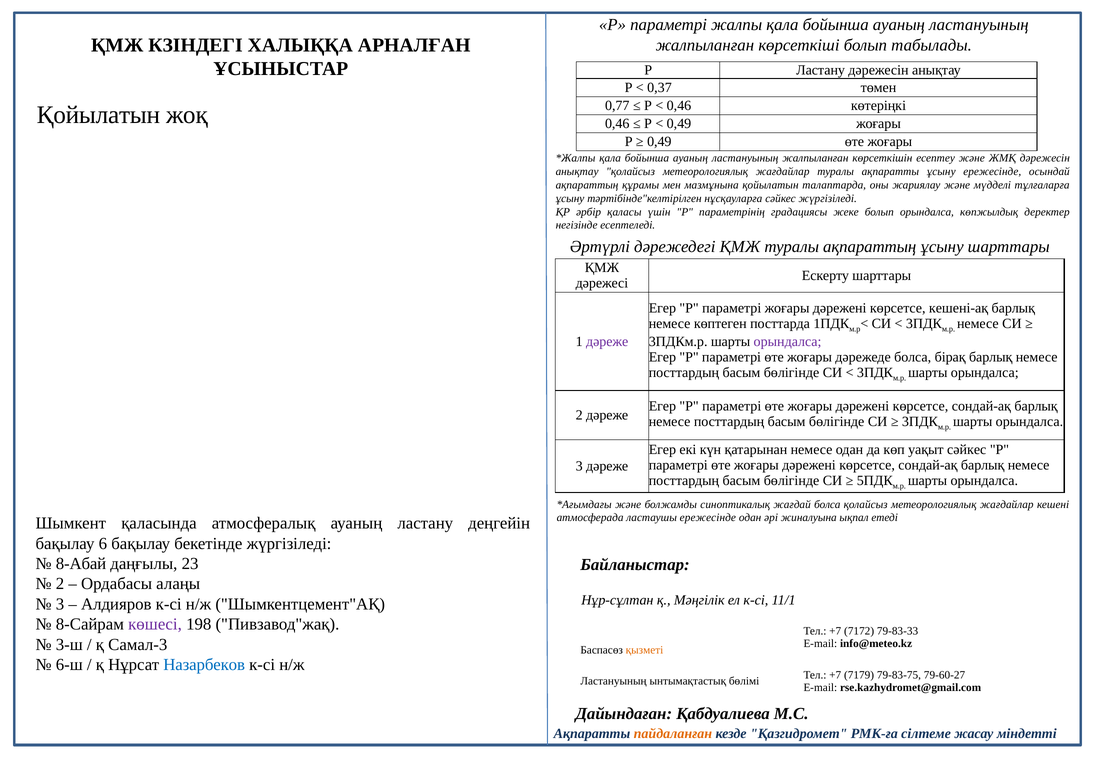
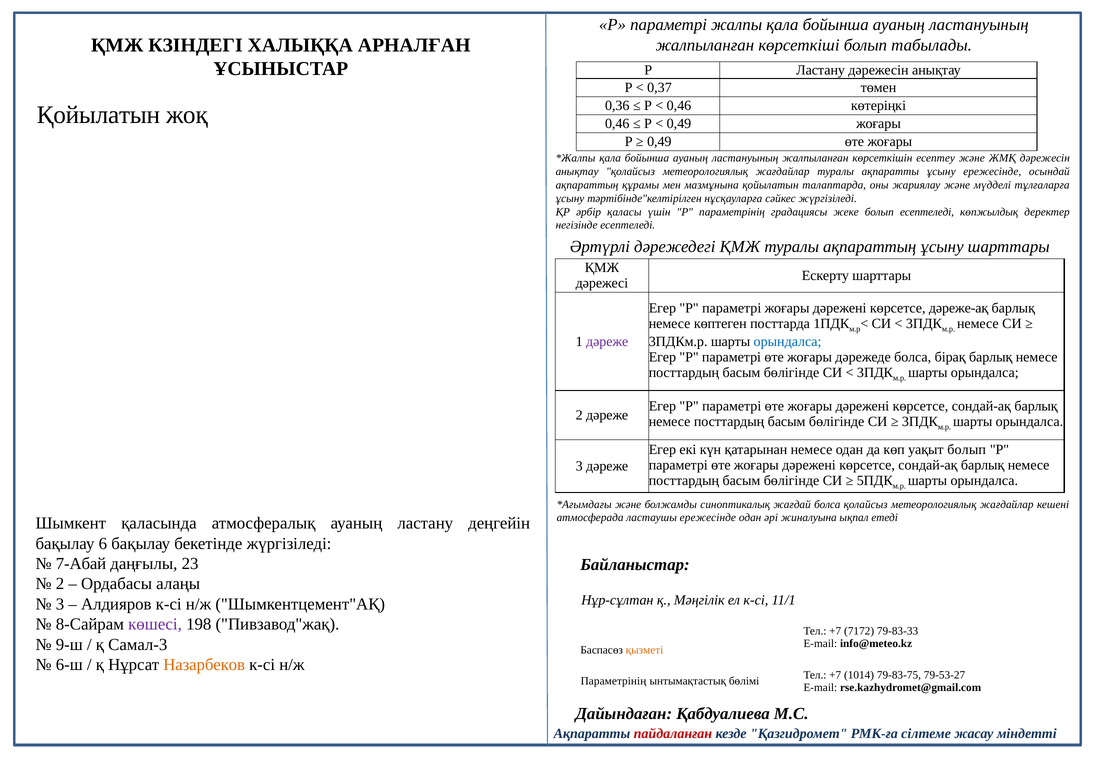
0,77: 0,77 -> 0,36 (617, 106)
болып орындалса: орындалса -> есептеледі (927, 212)
кешені-ақ: кешені-ақ -> дәреже-ақ (959, 308)
орындалса colour: purple -> blue (788, 342)
уақыт сәйкес: сәйкес -> болып (967, 450)
8-Абай: 8-Абай -> 7-Абай (81, 564)
3-ш: 3-ш -> 9-ш (69, 645)
Назарбеков colour: blue -> orange (204, 665)
7179: 7179 -> 1014 (859, 675)
79-60-27: 79-60-27 -> 79-53-27 (945, 675)
Ластануының: Ластануының -> Параметрінің (613, 681)
пайдаланған colour: orange -> red (673, 734)
